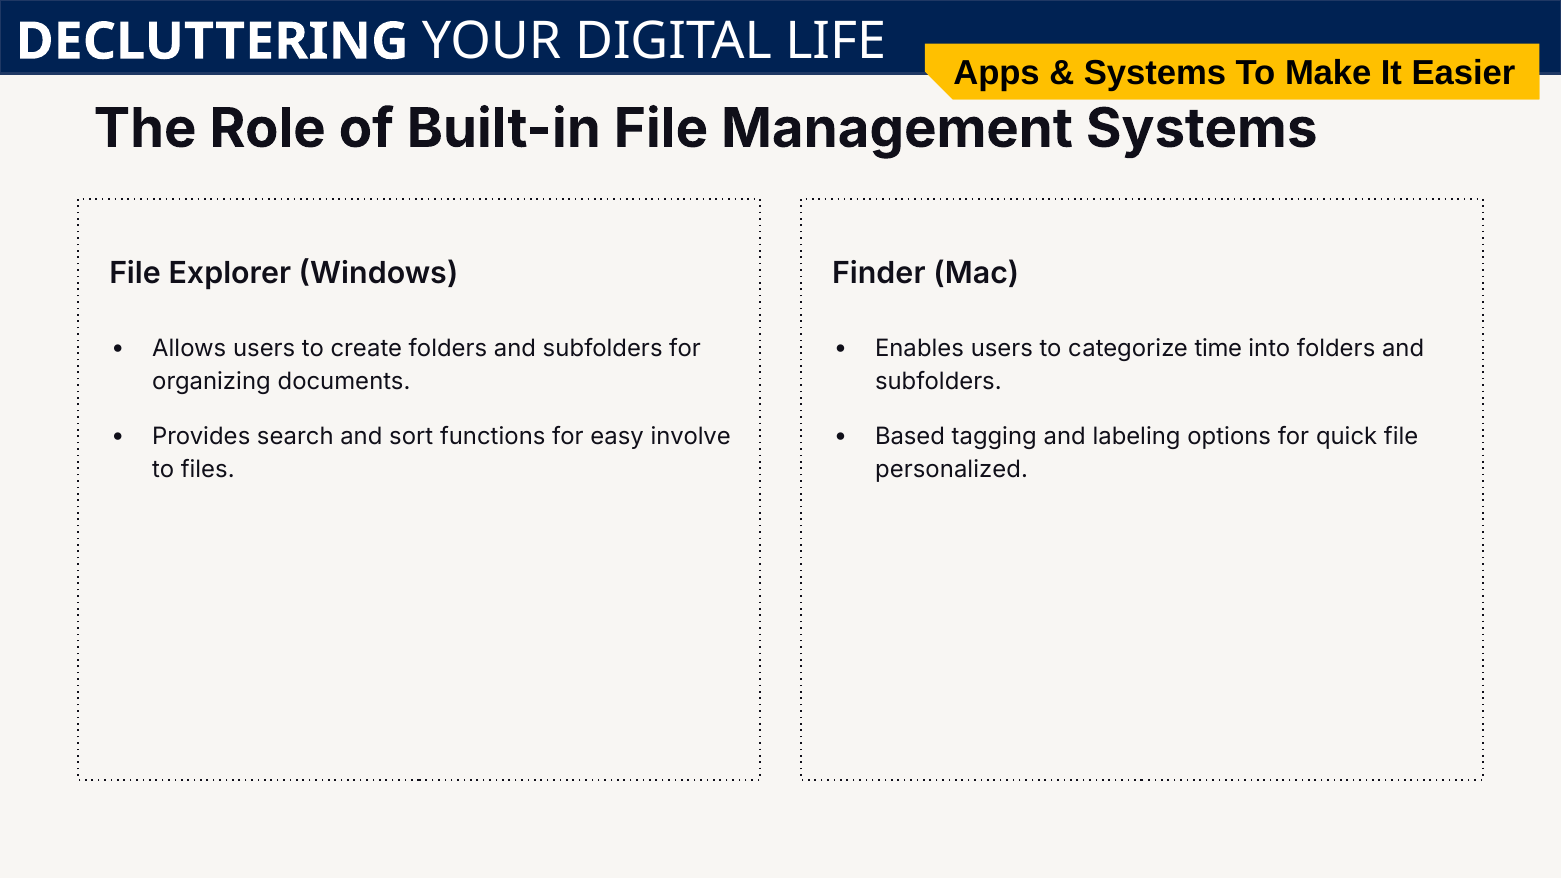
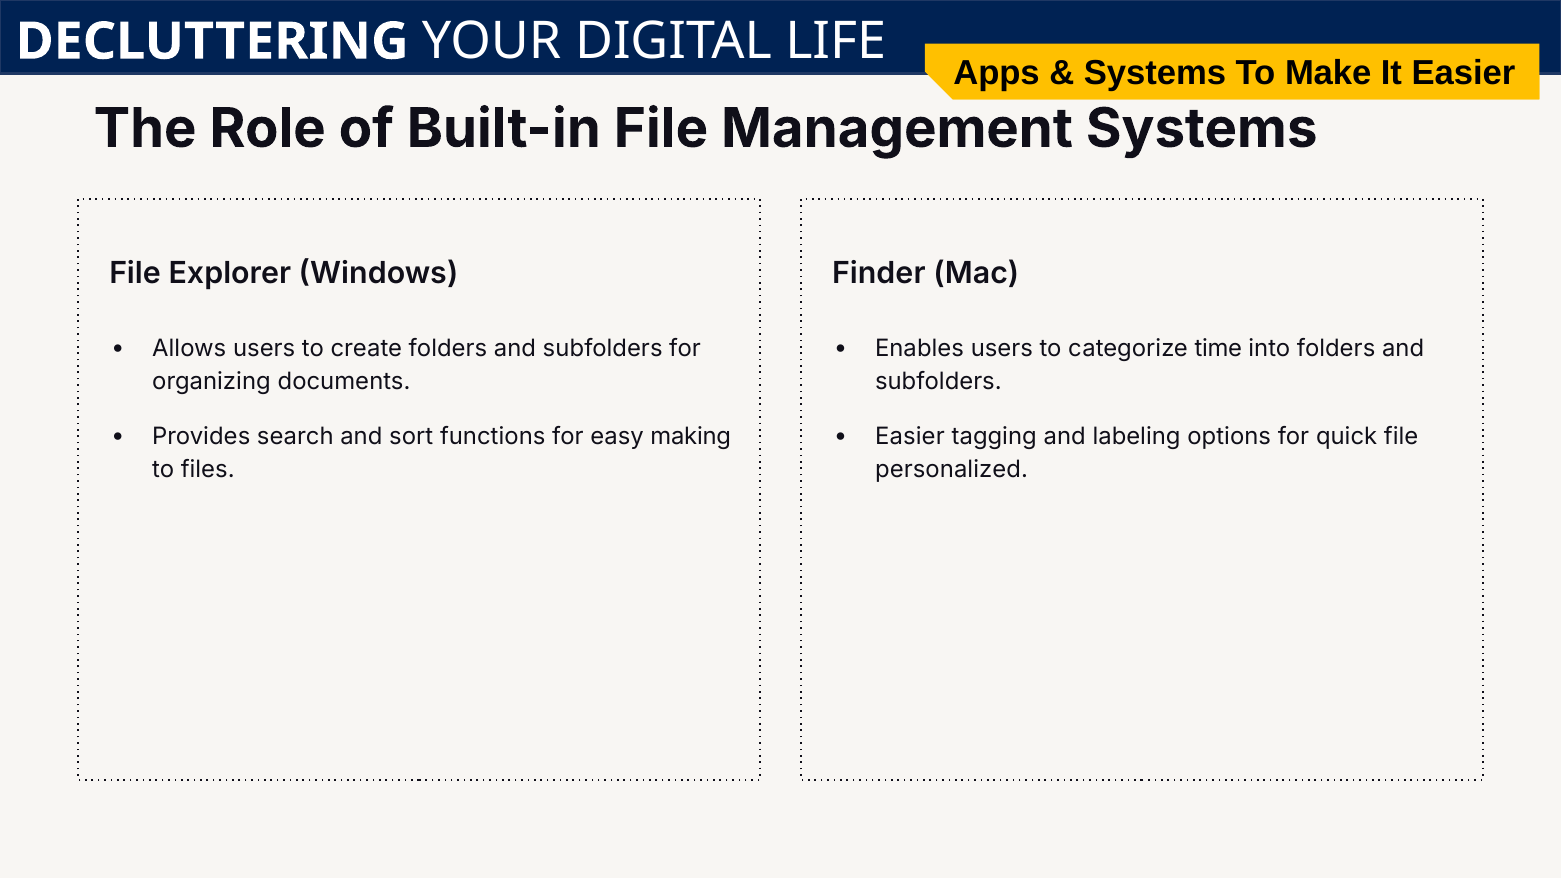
involve: involve -> making (691, 437)
Based: Based -> Easier (910, 437)
